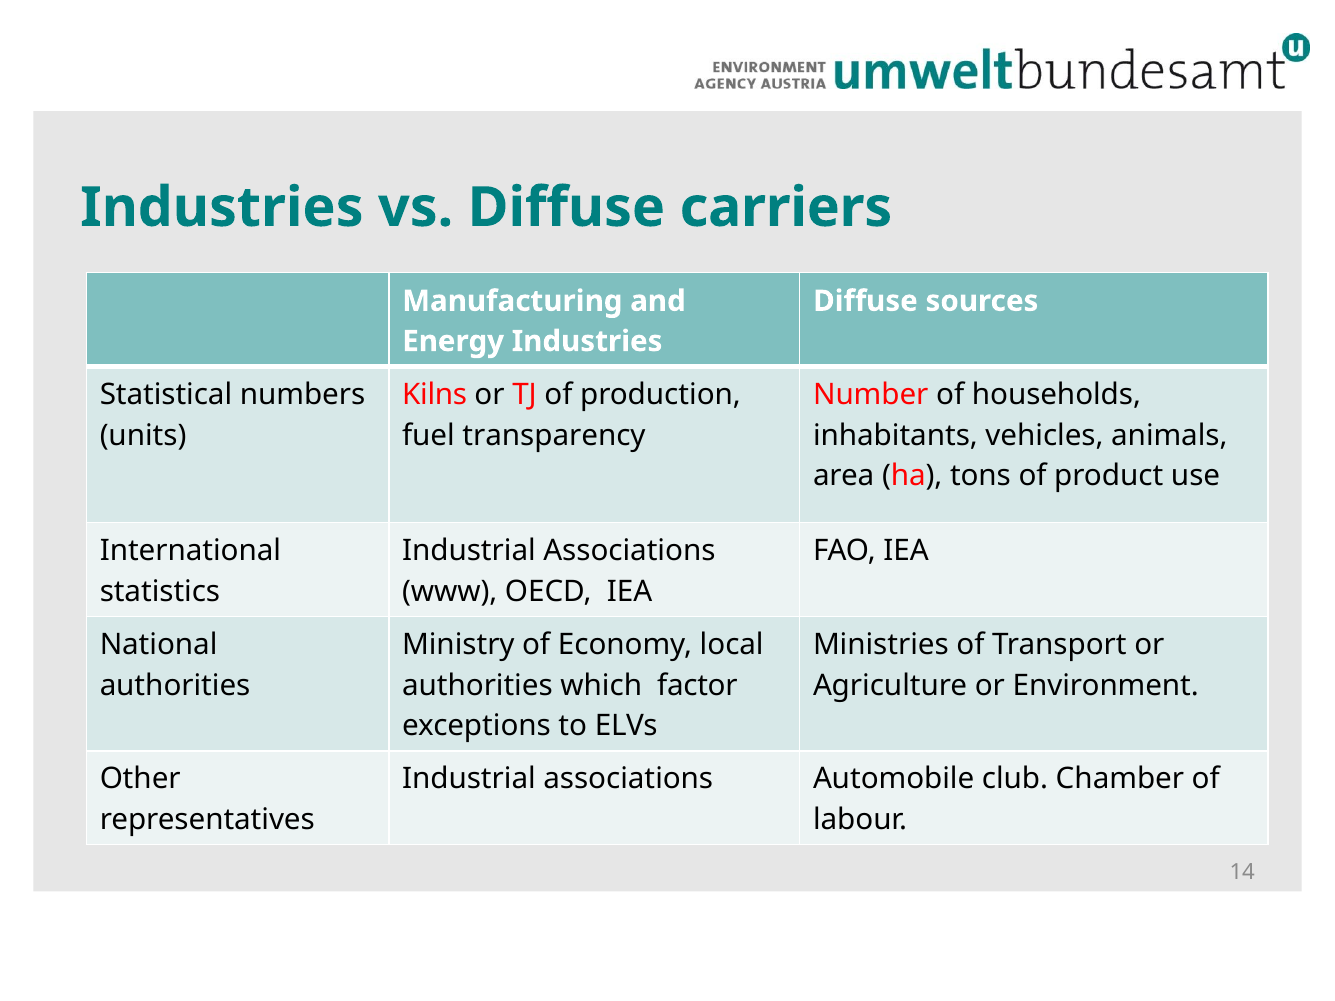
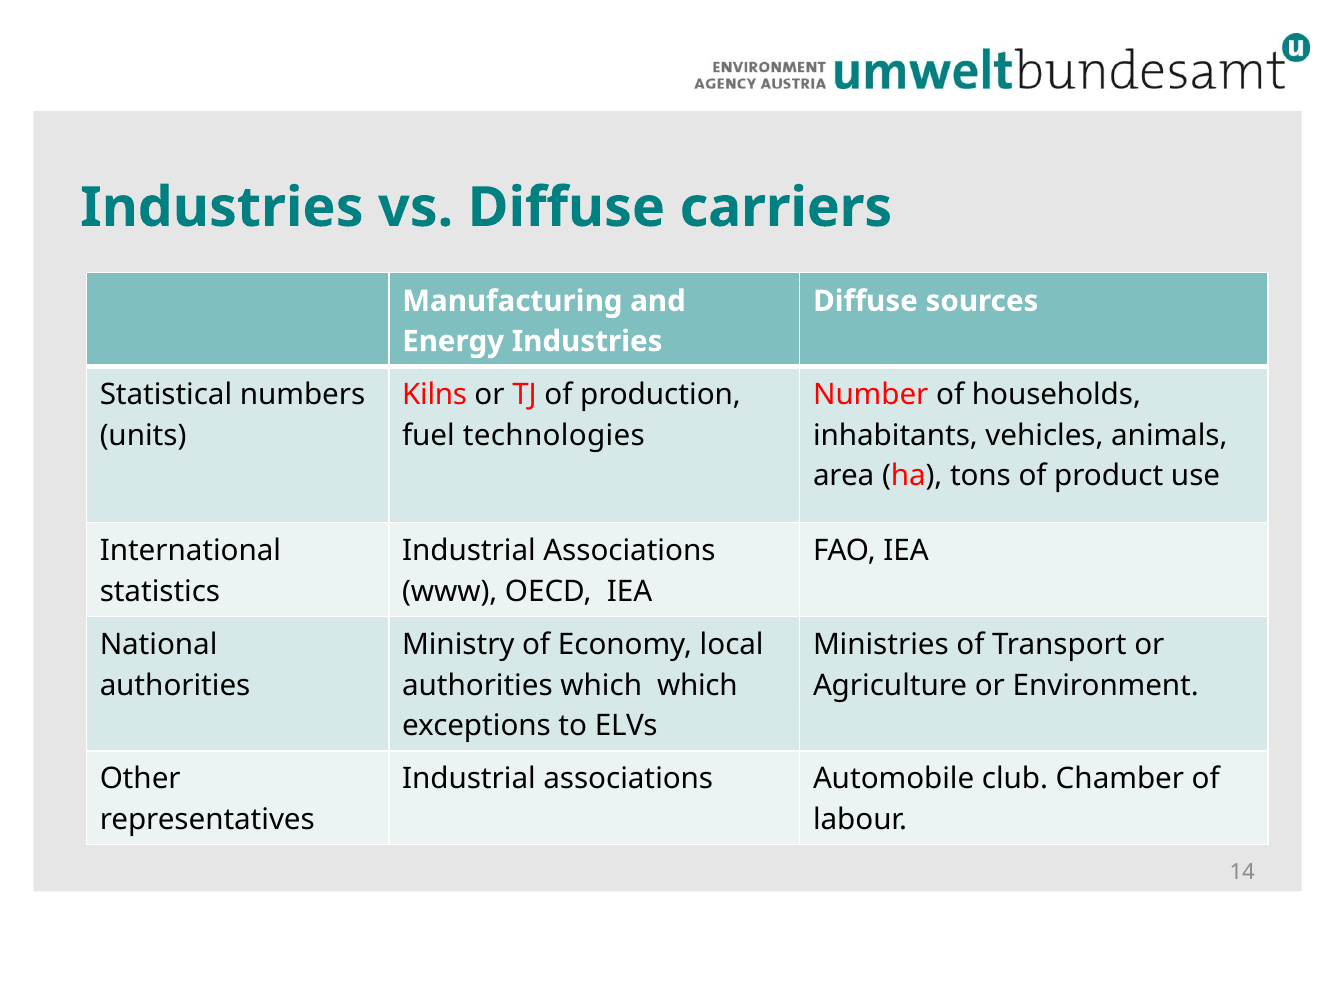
transparency: transparency -> technologies (554, 435)
which factor: factor -> which (697, 685)
